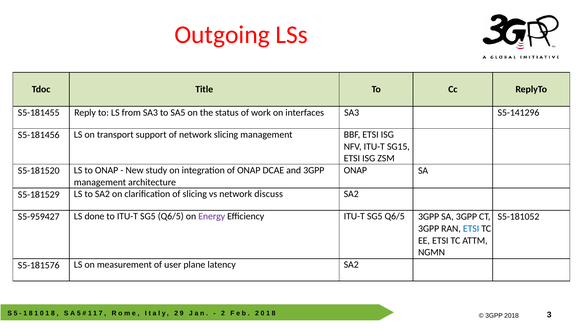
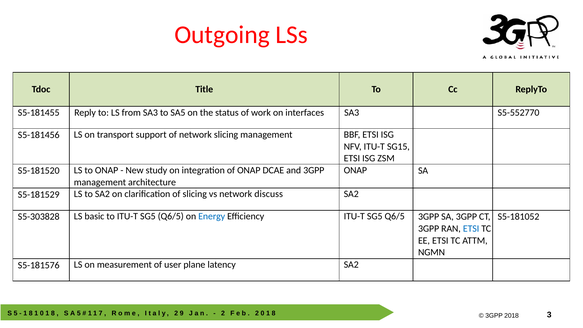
S5-141296: S5-141296 -> S5-552770 (518, 113)
S5-959427: S5-959427 -> S5-303828 (39, 217)
done: done -> basic (94, 216)
Energy colour: purple -> blue (212, 216)
